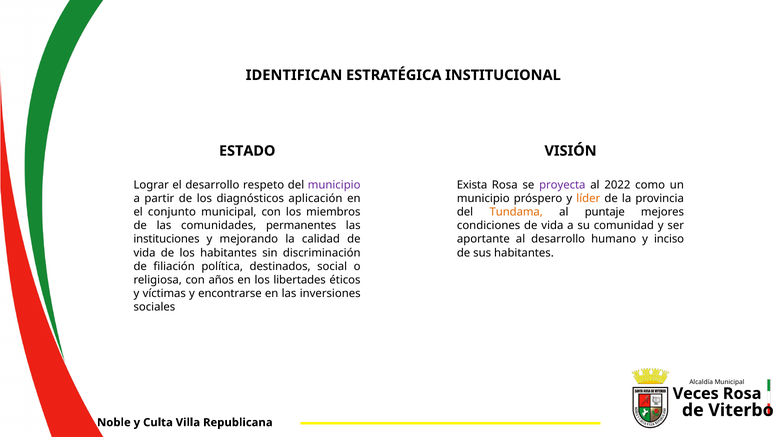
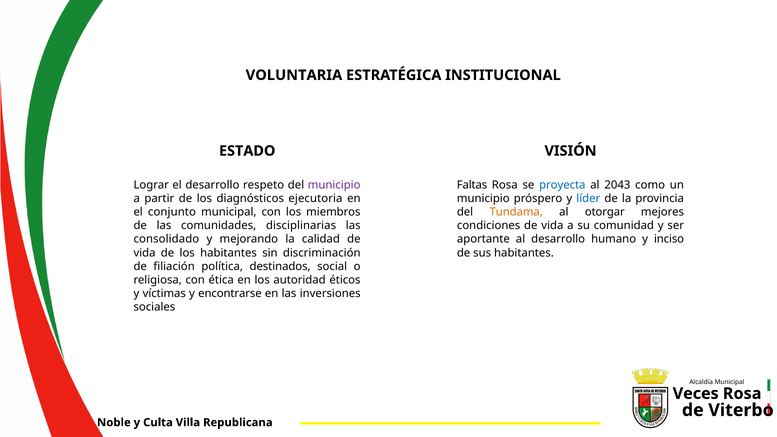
IDENTIFICAN: IDENTIFICAN -> VOLUNTARIA (294, 75)
Exista: Exista -> Faltas (472, 185)
proyecta colour: purple -> blue (562, 185)
2022: 2022 -> 2043 (617, 185)
aplicación: aplicación -> ejecutoria (315, 198)
líder colour: orange -> blue (588, 198)
puntaje: puntaje -> otorgar (605, 212)
permanentes: permanentes -> disciplinarias (301, 226)
instituciones: instituciones -> consolidado (166, 239)
años: años -> ética (221, 280)
libertades: libertades -> autoridad (300, 280)
